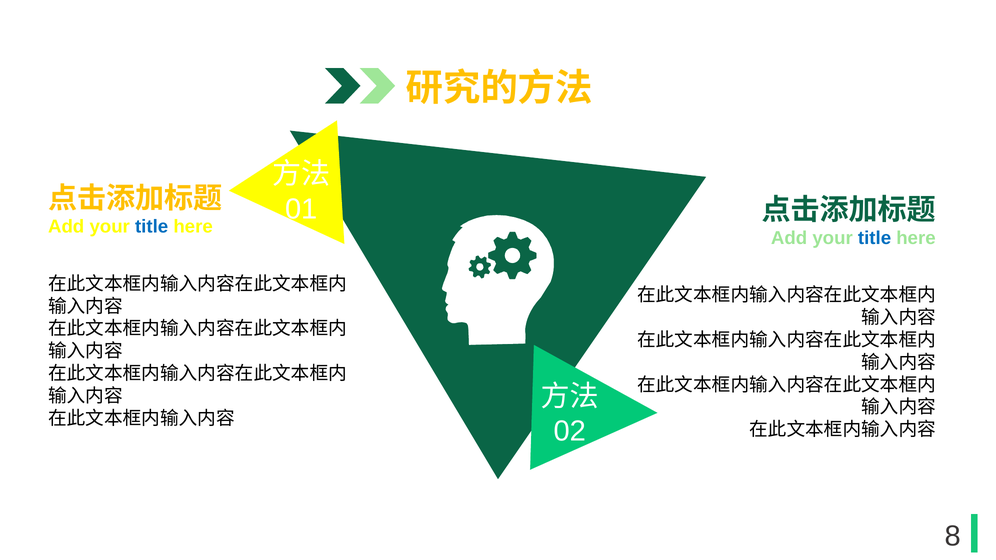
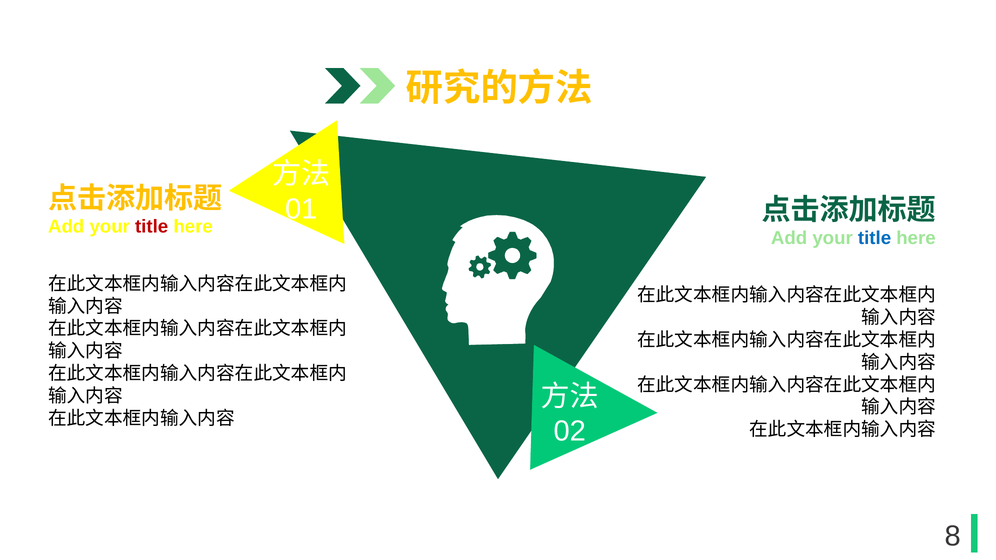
title colour: blue -> red (152, 227)
